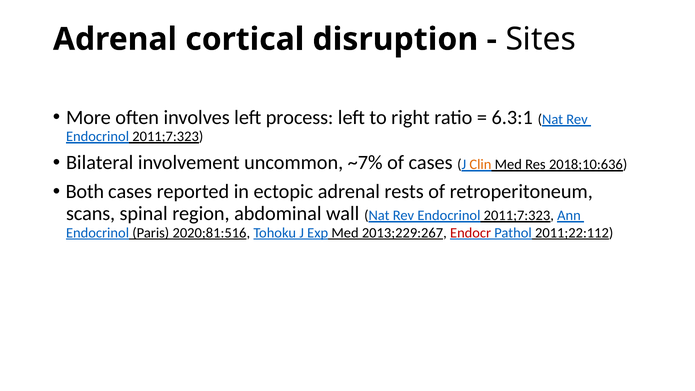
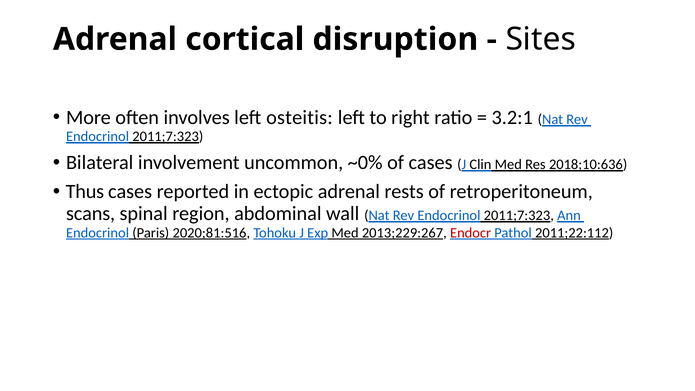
process: process -> osteitis (299, 118)
6.3:1: 6.3:1 -> 3.2:1 (512, 118)
~7%: ~7% -> ~0% (365, 163)
Clin colour: orange -> black (480, 165)
Both: Both -> Thus (85, 192)
